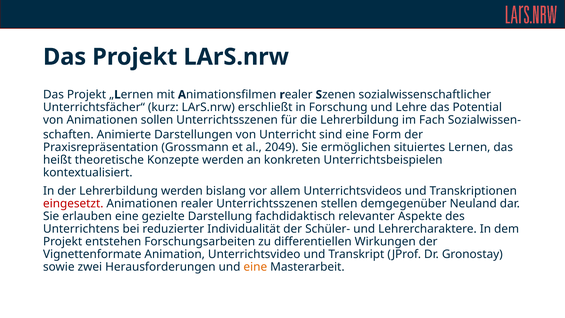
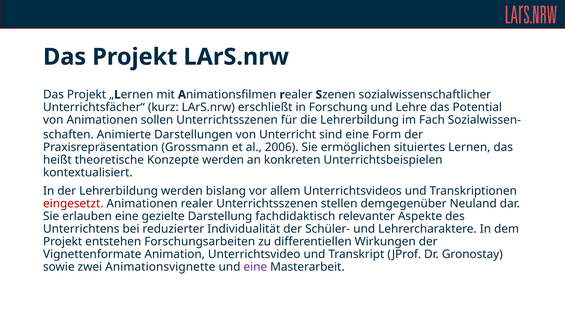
2049: 2049 -> 2006 (282, 147)
Herausforderungen: Herausforderungen -> Animationsvignette (160, 267)
eine colour: orange -> purple (255, 267)
